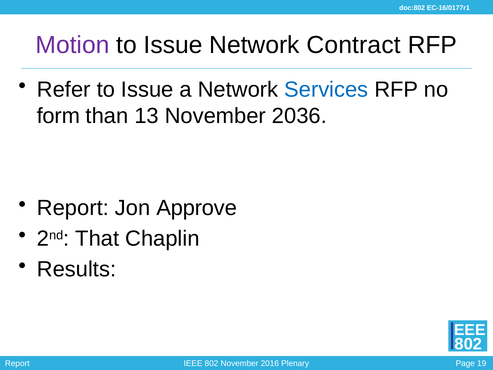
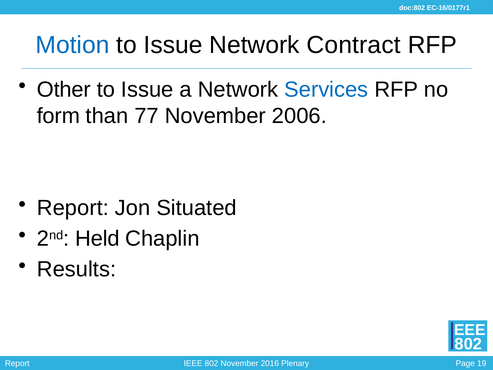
Motion colour: purple -> blue (72, 45)
Refer: Refer -> Other (64, 89)
13: 13 -> 77 (147, 116)
2036: 2036 -> 2006 (299, 116)
Approve: Approve -> Situated (197, 208)
That: That -> Held (97, 239)
